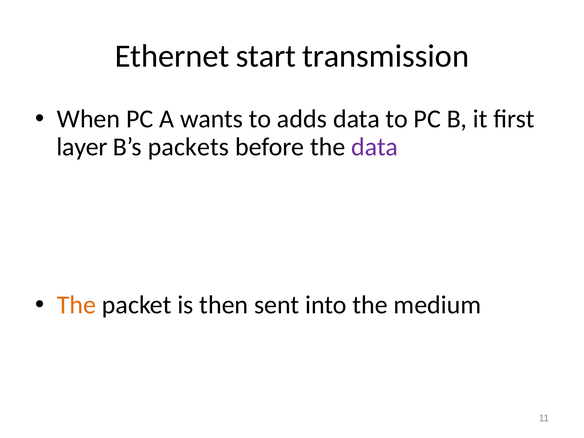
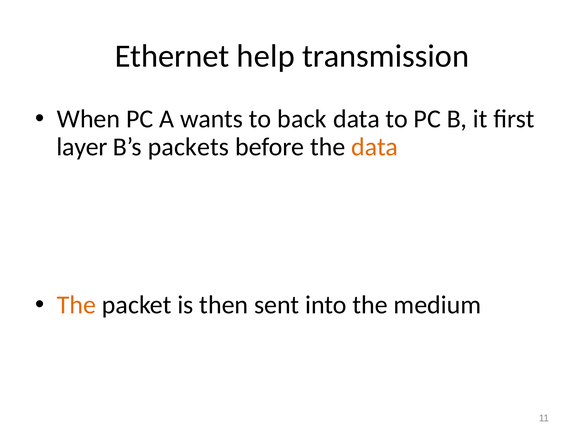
start: start -> help (266, 56)
adds: adds -> back (302, 119)
data colour: purple -> orange (375, 147)
